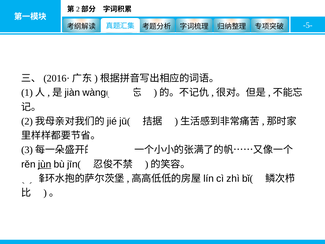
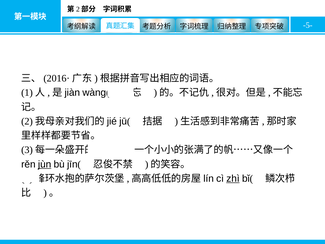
zhì underline: none -> present (233, 178)
